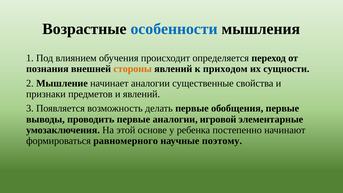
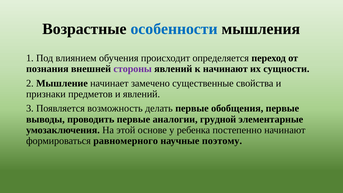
стороны colour: orange -> purple (133, 69)
к приходом: приходом -> начинают (225, 69)
начинает аналогии: аналогии -> замечено (150, 83)
игровой: игровой -> грудной (218, 119)
